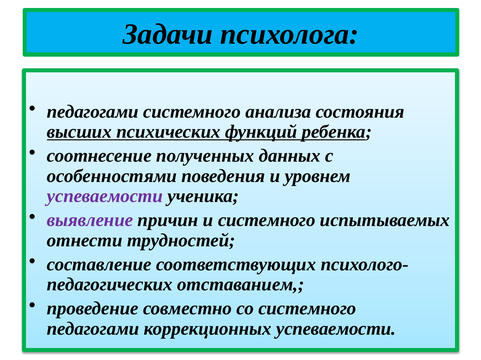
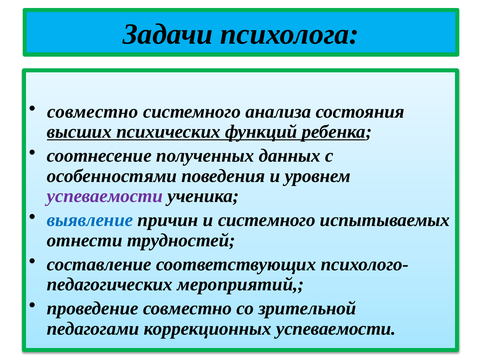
педагогами: педагогами -> совместно (93, 112)
выявление colour: purple -> blue (90, 220)
отставанием: отставанием -> мероприятий (241, 285)
со системного: системного -> зрительной (307, 309)
